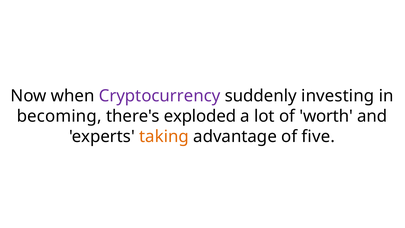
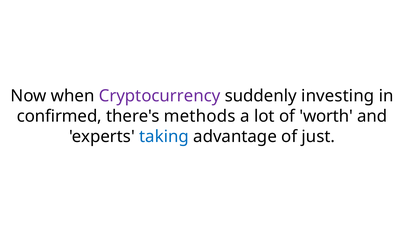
becoming: becoming -> confirmed (59, 116)
exploded: exploded -> methods (200, 116)
taking colour: orange -> blue (164, 136)
five: five -> just (318, 136)
